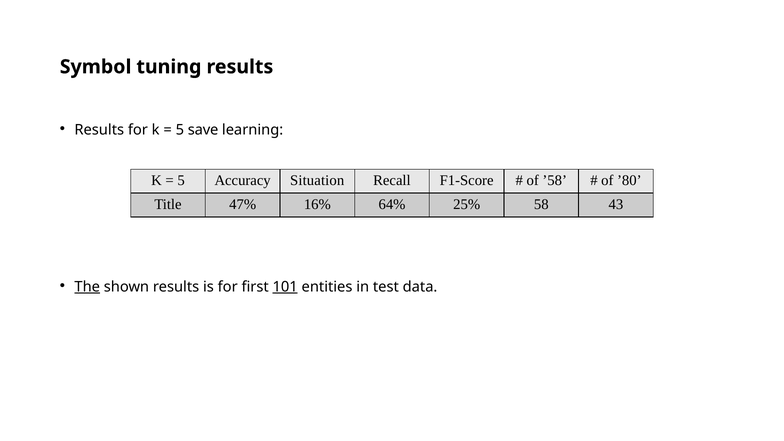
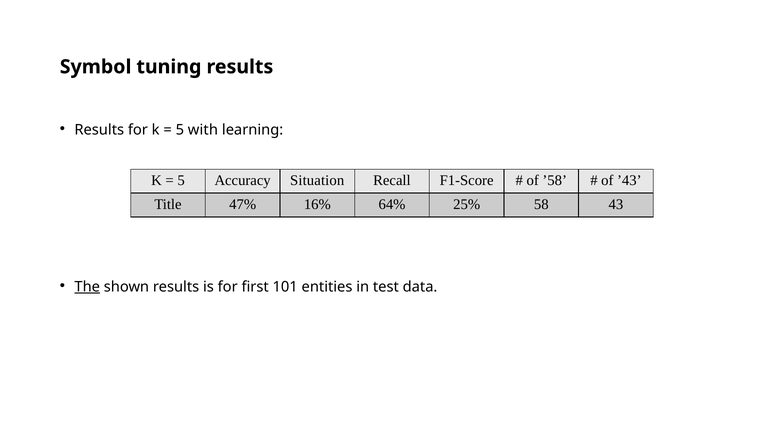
save: save -> with (203, 130)
’80: ’80 -> ’43 (629, 180)
101 underline: present -> none (285, 287)
